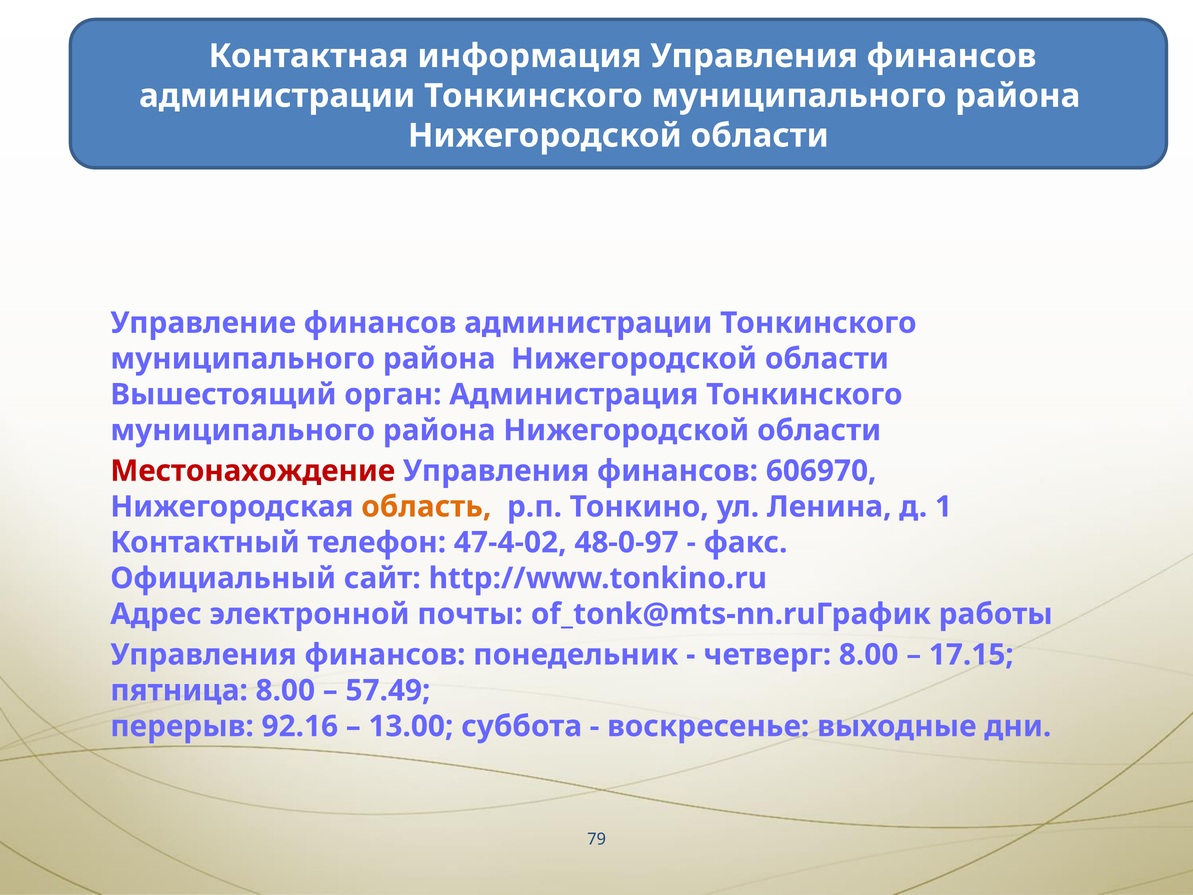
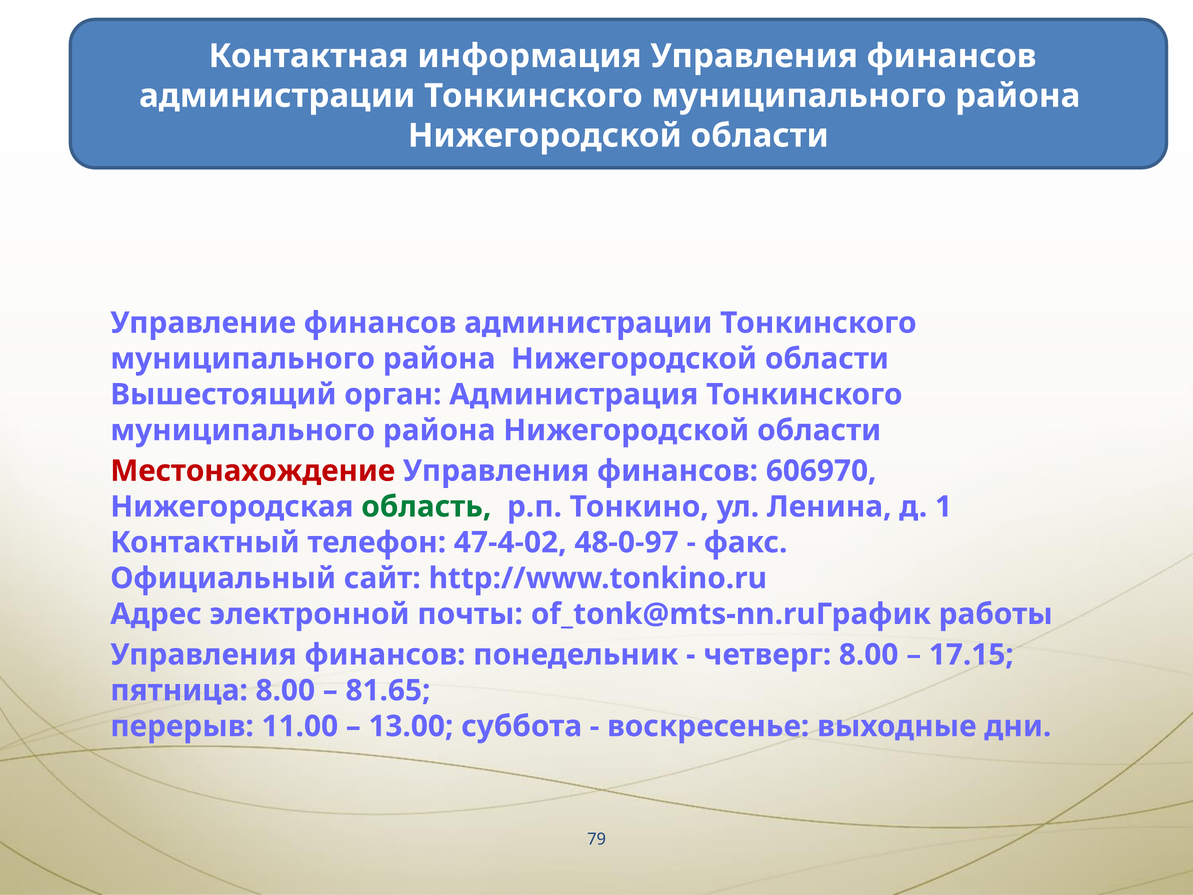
область colour: orange -> green (426, 507)
57.49: 57.49 -> 81.65 (388, 690)
92.16: 92.16 -> 11.00 (300, 726)
